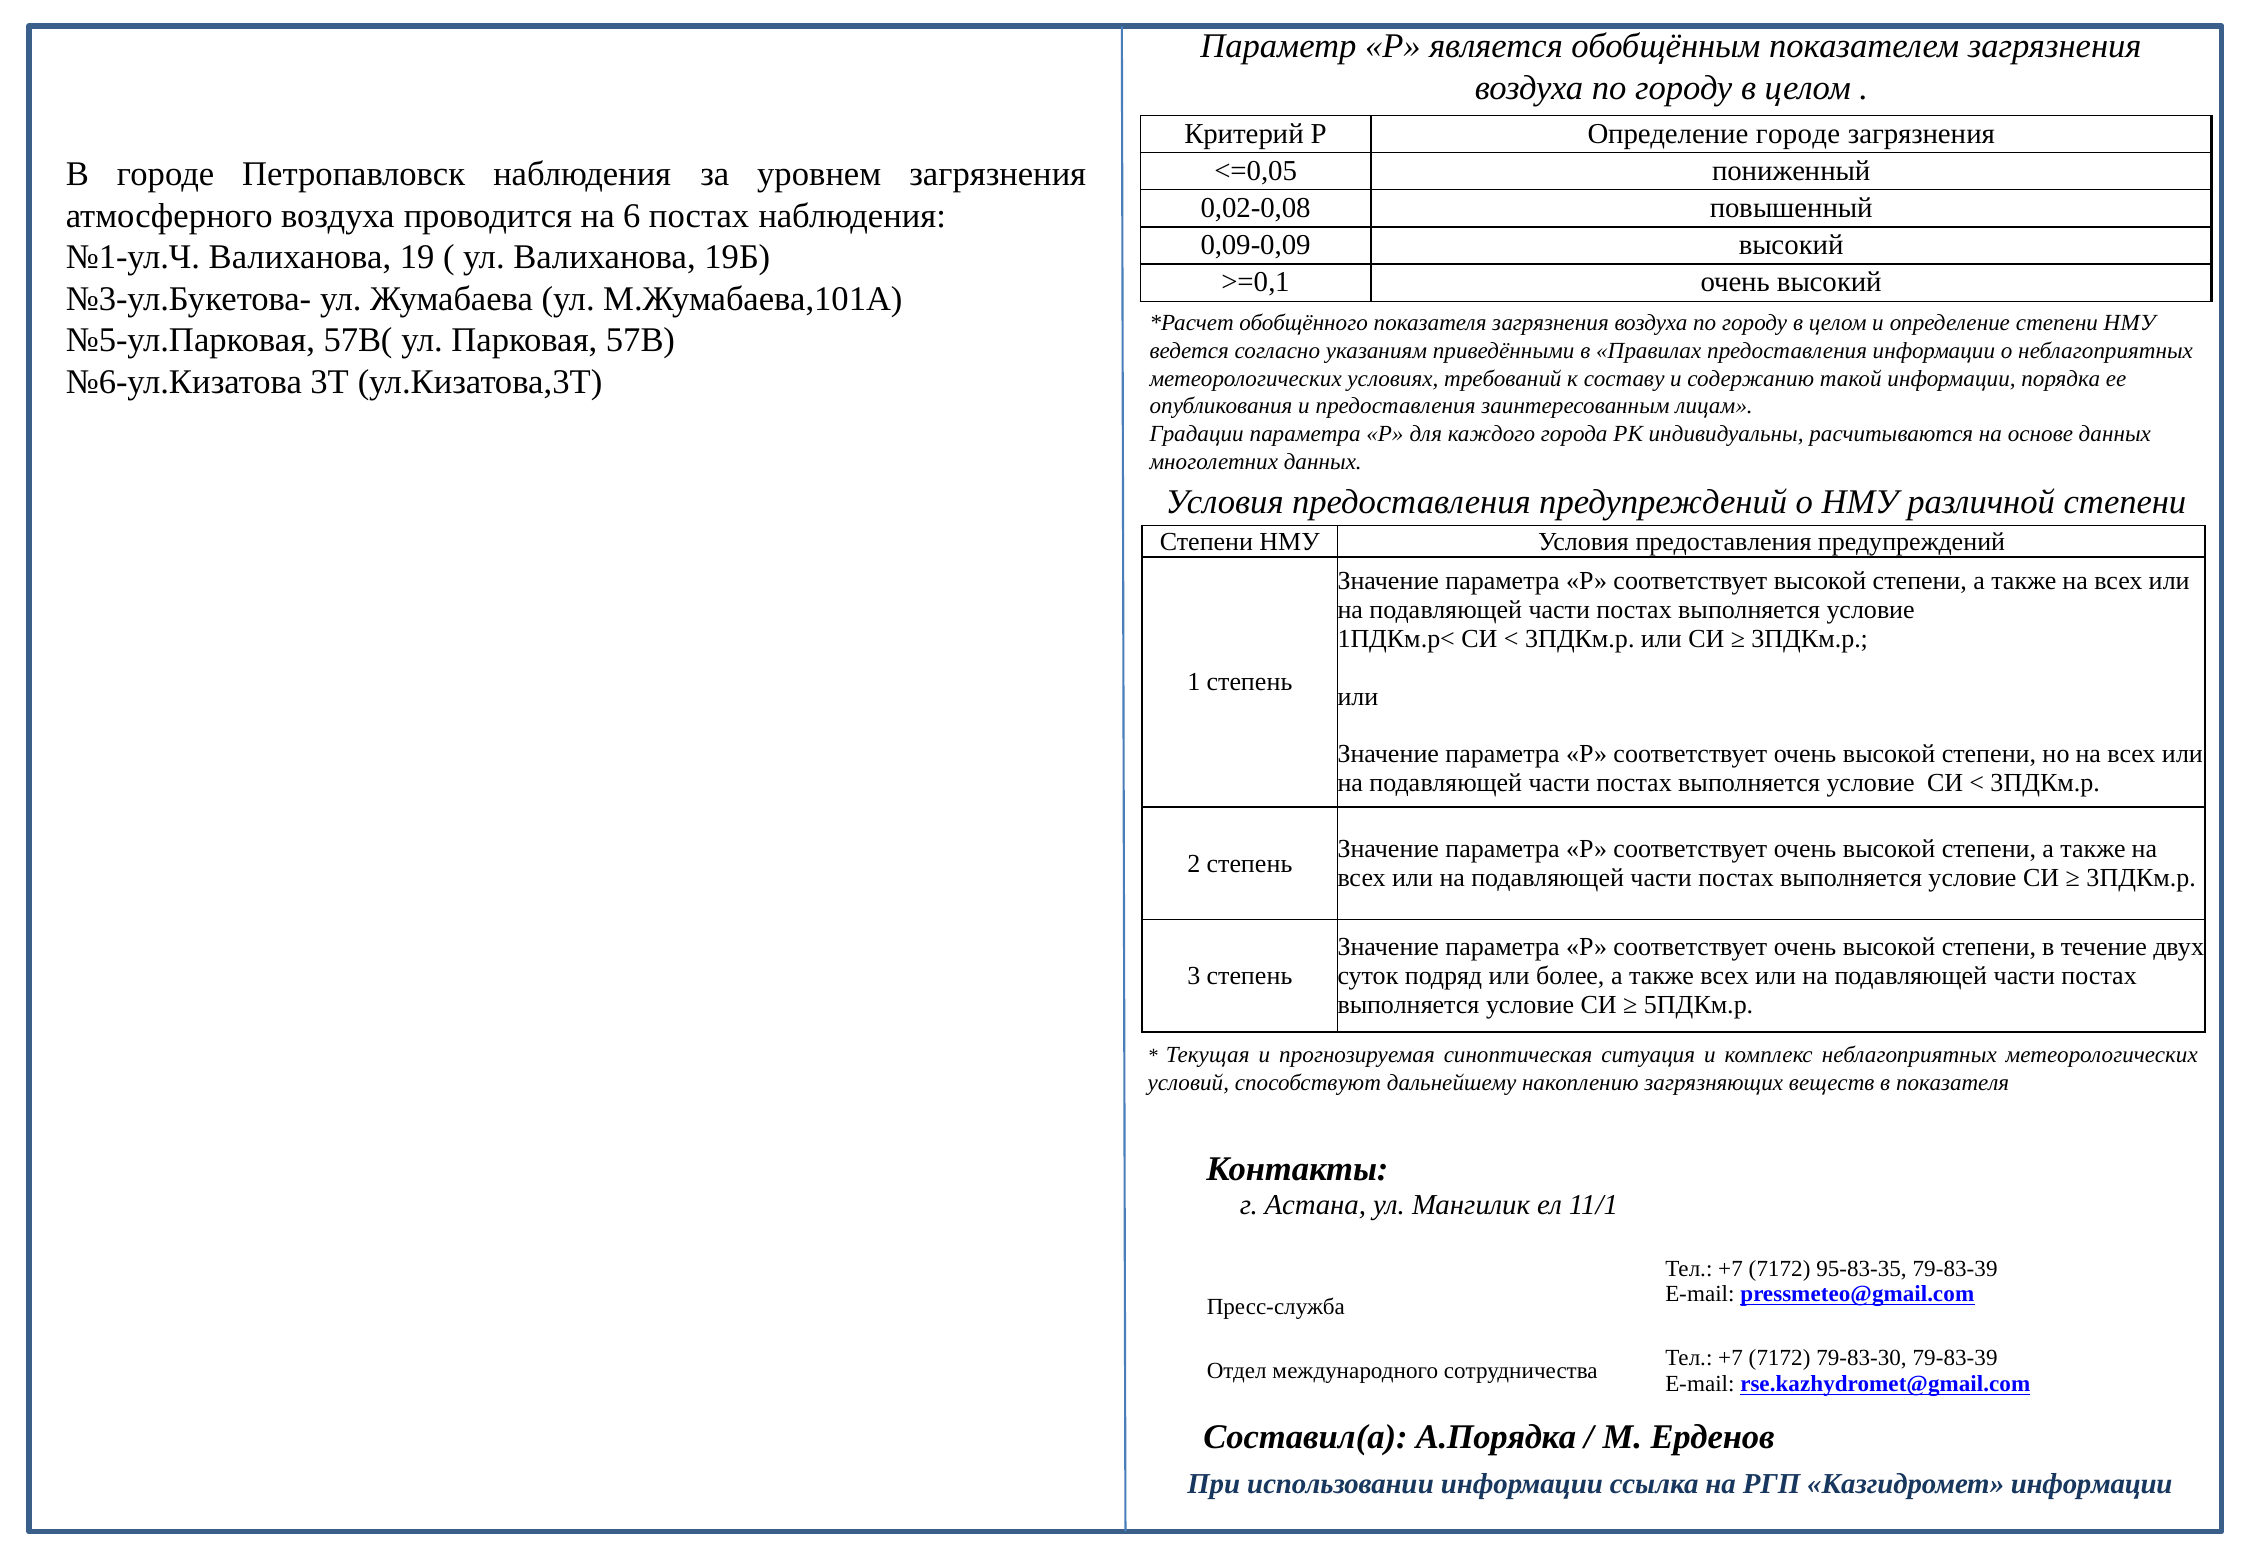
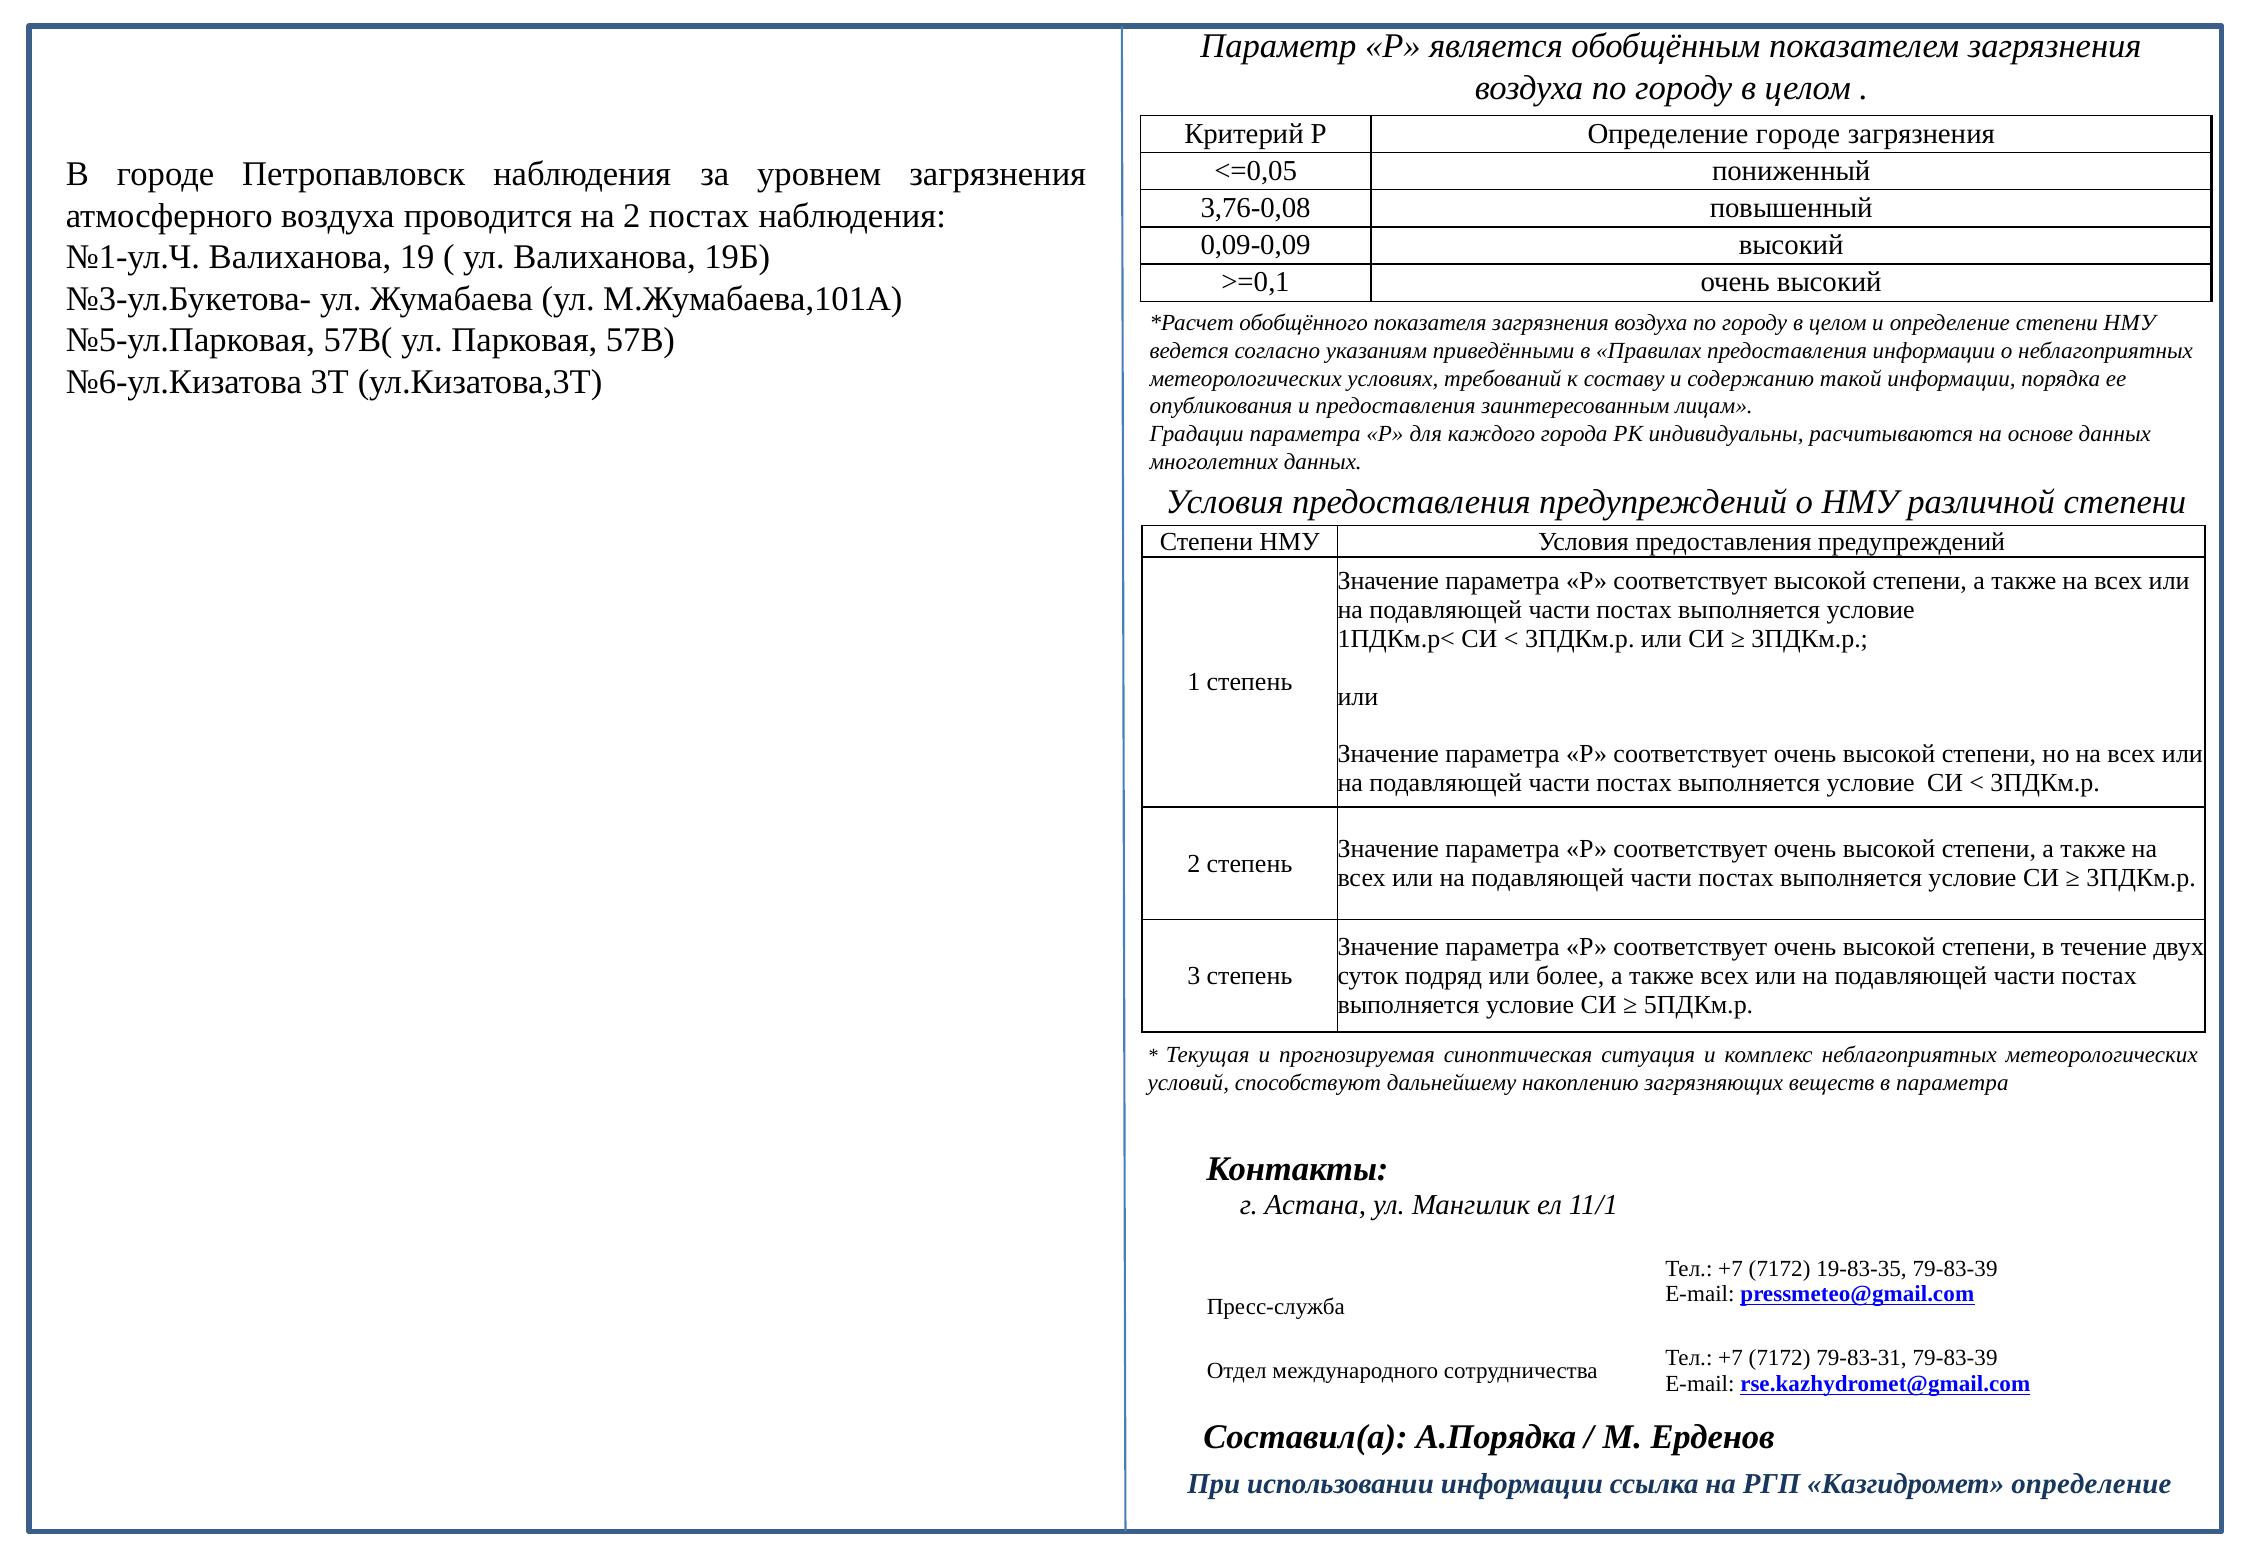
0,02-0,08: 0,02-0,08 -> 3,76-0,08 (1256, 208)
на 6: 6 -> 2 (632, 216)
в показателя: показателя -> параметра (1952, 1083)
95-83-35: 95-83-35 -> 19-83-35 (1862, 1269)
79-83-30: 79-83-30 -> 79-83-31 (1862, 1359)
Казгидромет информации: информации -> определение (2091, 1484)
